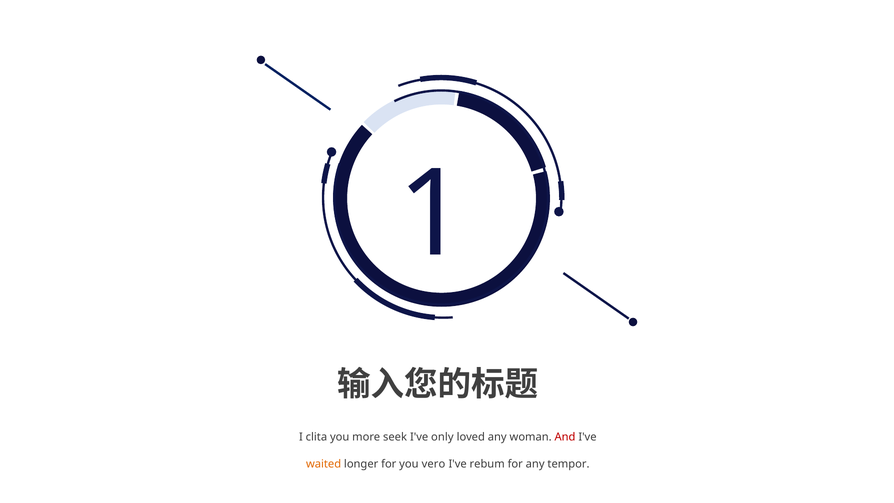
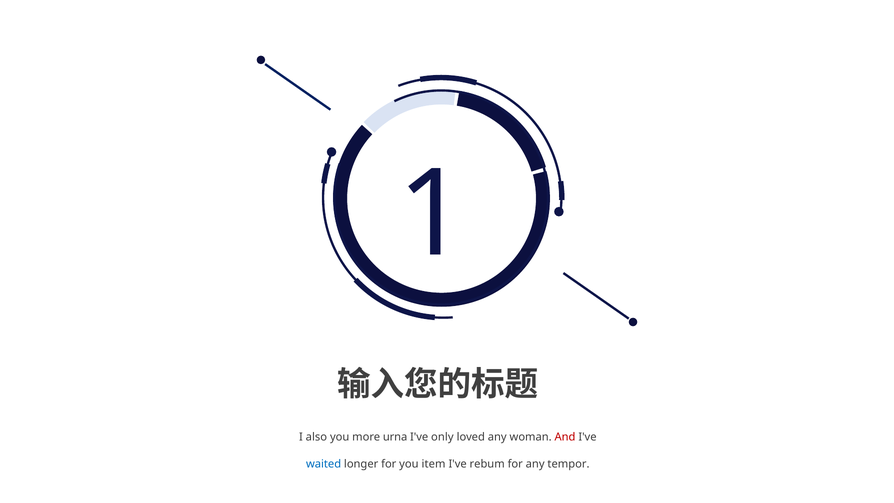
clita: clita -> also (316, 437)
seek: seek -> urna (395, 437)
waited colour: orange -> blue (324, 464)
vero: vero -> item (434, 464)
